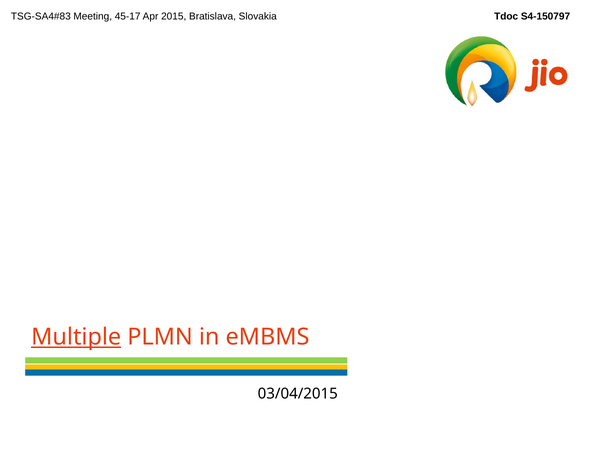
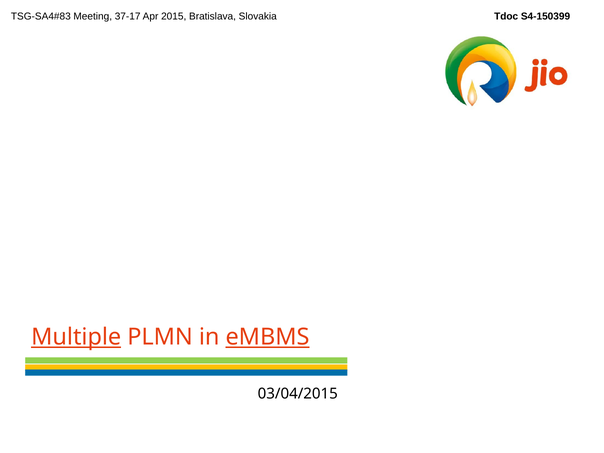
45-17: 45-17 -> 37-17 (128, 17)
S4-150797: S4-150797 -> S4-150399 (546, 17)
eMBMS underline: none -> present (267, 337)
